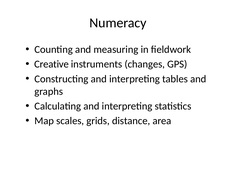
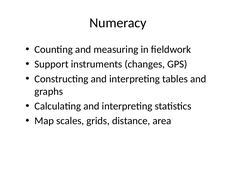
Creative: Creative -> Support (51, 64)
